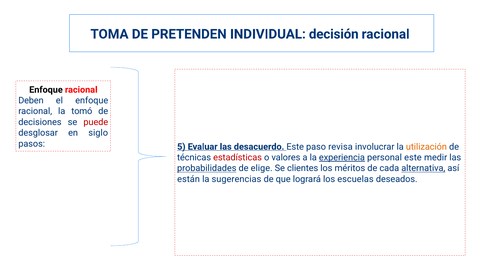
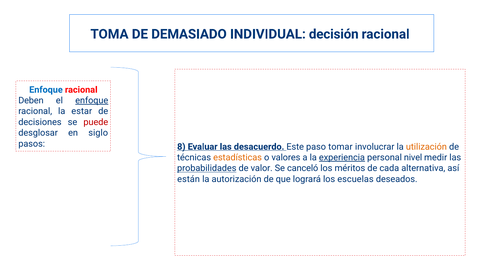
PRETENDEN: PRETENDEN -> DEMASIADO (189, 34)
Enfoque colour: black -> blue (46, 90)
enfoque underline: none -> present (92, 101)
tomó: tomó -> estar (82, 112)
5: 5 -> 8 (181, 147)
revisa: revisa -> tomar (340, 147)
estadísticas colour: red -> orange (238, 158)
personal este: este -> nivel (413, 158)
elige: elige -> valor (262, 169)
clientes: clientes -> canceló (303, 169)
alternativa underline: present -> none (423, 169)
sugerencias: sugerencias -> autorización (237, 179)
